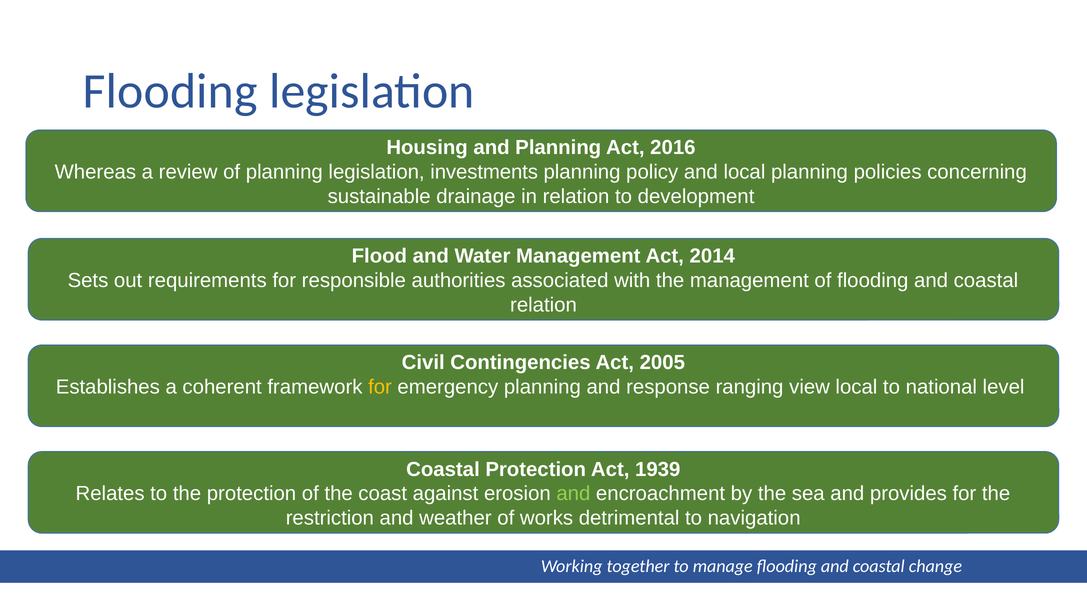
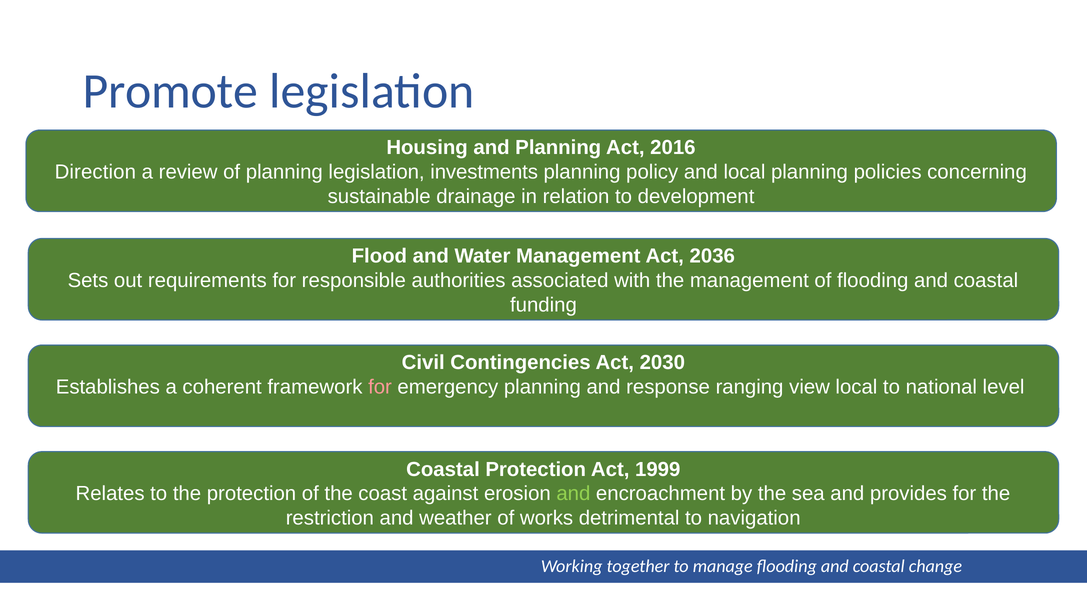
Flooding: Flooding -> Promote (170, 91)
Whereas: Whereas -> Direction (95, 172)
2014: 2014 -> 2036 (712, 256)
relation: relation -> funding (543, 305)
2005: 2005 -> 2030 (662, 363)
for colour: yellow -> pink (380, 387)
1939: 1939 -> 1999 (658, 470)
